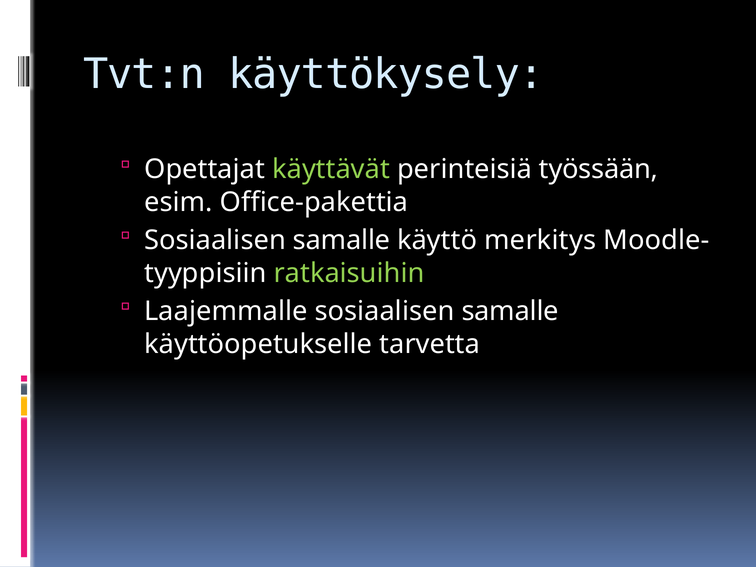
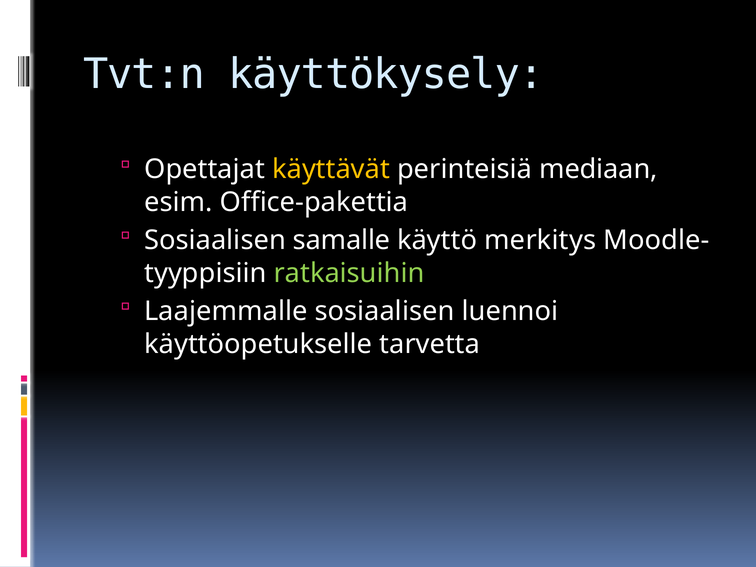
käyttävät colour: light green -> yellow (331, 169)
työssään: työssään -> mediaan (598, 169)
Laajemmalle sosiaalisen samalle: samalle -> luennoi (510, 311)
